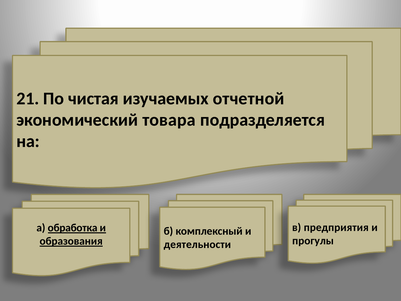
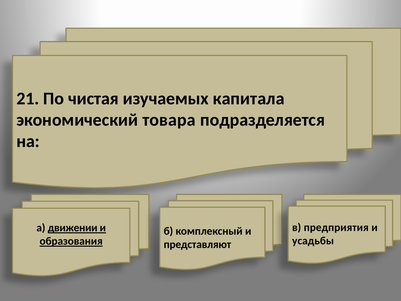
отчетной: отчетной -> капитала (249, 98)
обработка: обработка -> движении (73, 228)
прогулы: прогулы -> усадьбы (313, 241)
деятельности: деятельности -> представляют (197, 244)
